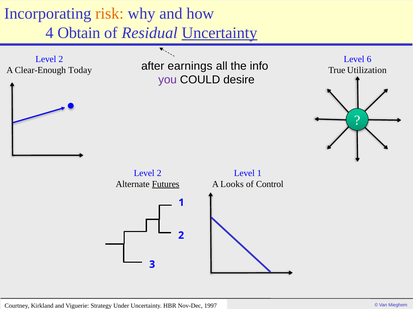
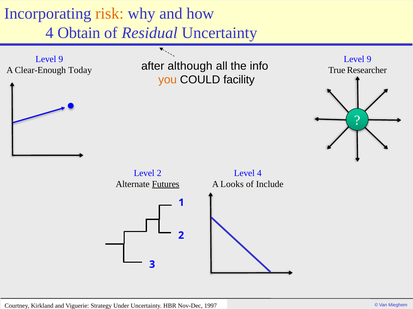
Uncertainty underline: present -> none (219, 33)
2: 2 -> 9 (61, 59)
6: 6 -> 9 (369, 59)
earnings: earnings -> although (190, 66)
Utilization: Utilization -> Researcher (367, 70)
you colour: purple -> orange (168, 80)
desire: desire -> facility (239, 80)
Level 1: 1 -> 4 (259, 174)
Control: Control -> Include (270, 185)
